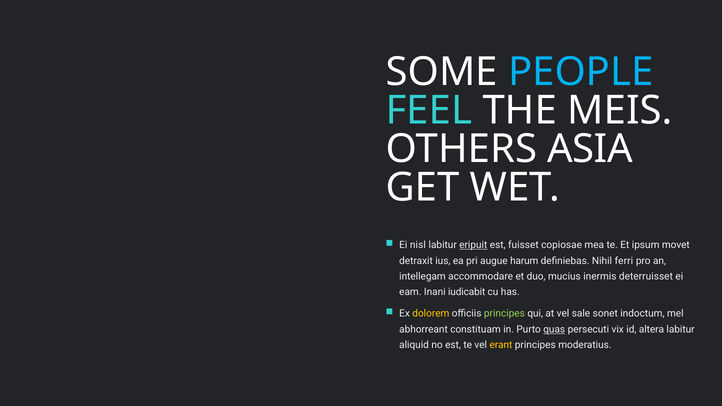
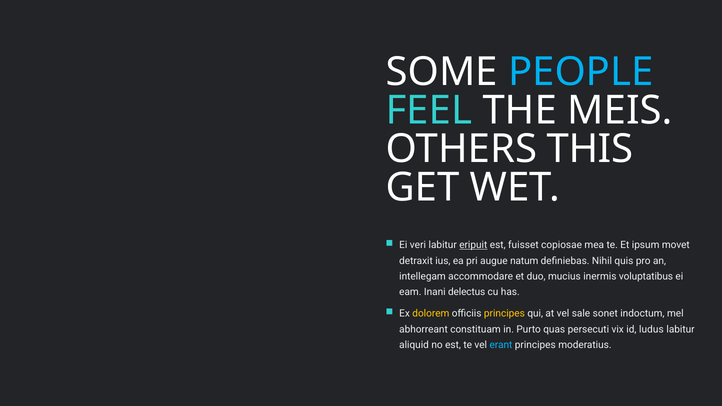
ASIA: ASIA -> THIS (590, 149)
nisl: nisl -> veri (418, 245)
harum: harum -> natum (524, 261)
ferri: ferri -> quis (624, 261)
deterruisset: deterruisset -> voluptatibus (646, 276)
iudicabit: iudicabit -> delectus (467, 292)
principes colour: light green -> yellow (504, 314)
quas underline: present -> none (554, 329)
altera: altera -> ludus (651, 329)
erant colour: yellow -> light blue (501, 345)
